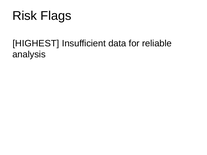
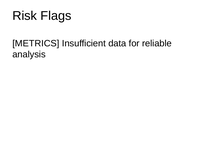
HIGHEST: HIGHEST -> METRICS (36, 43)
